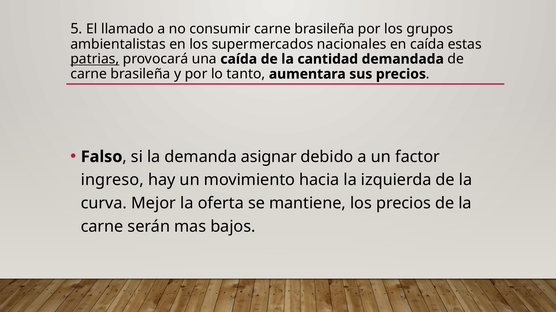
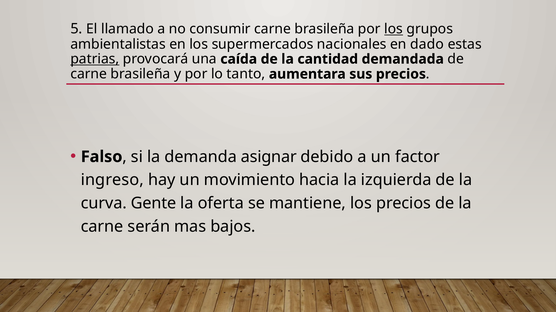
los underline: none -> present (394, 29)
en caída: caída -> dado (427, 44)
Mejor: Mejor -> Gente (154, 204)
